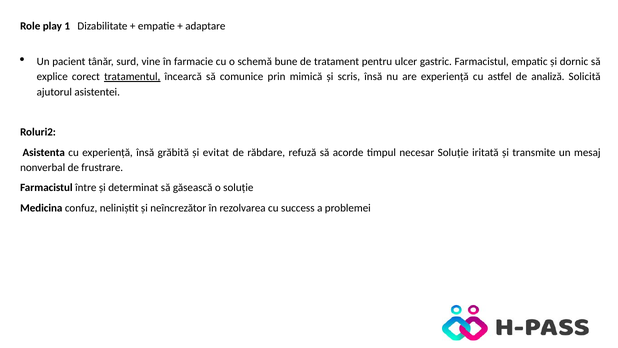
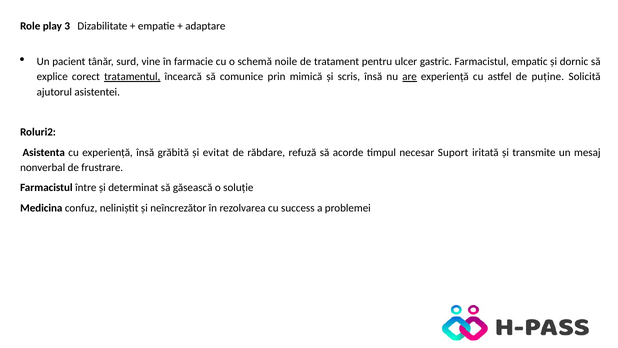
1: 1 -> 3 (67, 26)
bune: bune -> noile (286, 61)
are underline: none -> present (410, 77)
analiză: analiză -> puține (548, 77)
necesar Soluție: Soluție -> Suport (453, 152)
